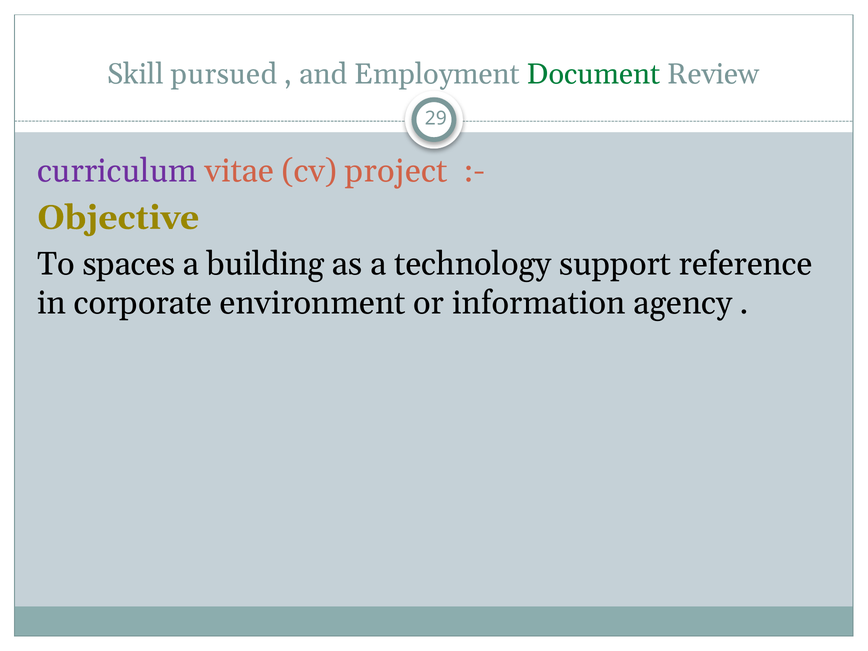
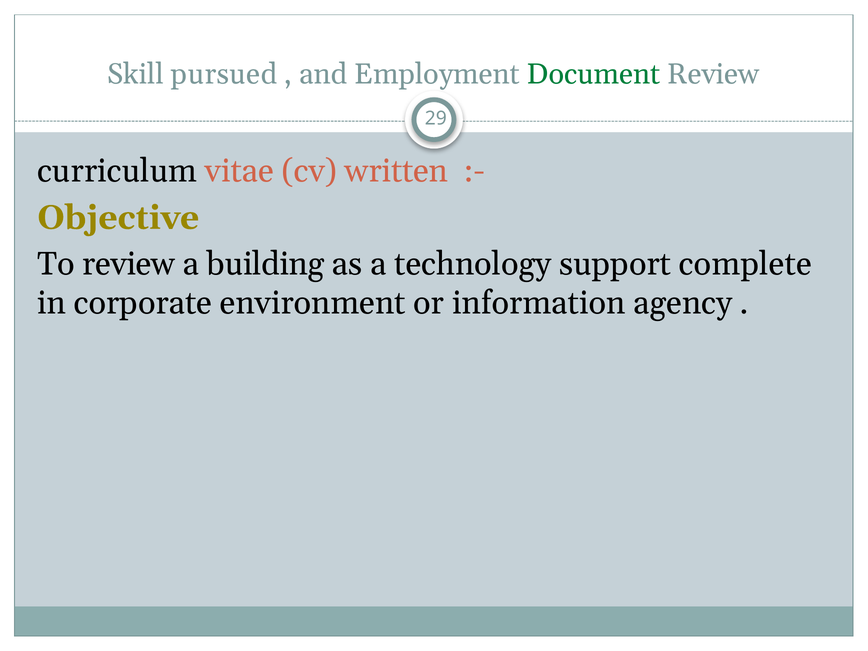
curriculum colour: purple -> black (117, 171)
project: project -> written (396, 171)
To spaces: spaces -> review (129, 264)
reference: reference -> complete (745, 264)
